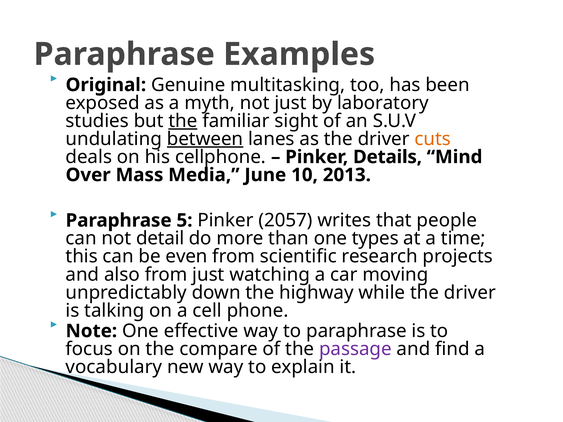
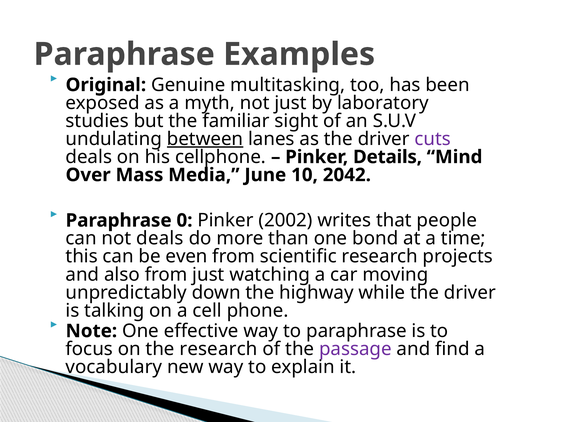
the underline: present -> none (183, 121)
cuts colour: orange -> purple (433, 139)
2013: 2013 -> 2042 (347, 175)
5: 5 -> 0 (184, 221)
2057: 2057 -> 2002 (286, 221)
not detail: detail -> deals (160, 239)
types: types -> bond (375, 239)
the compare: compare -> research (218, 349)
